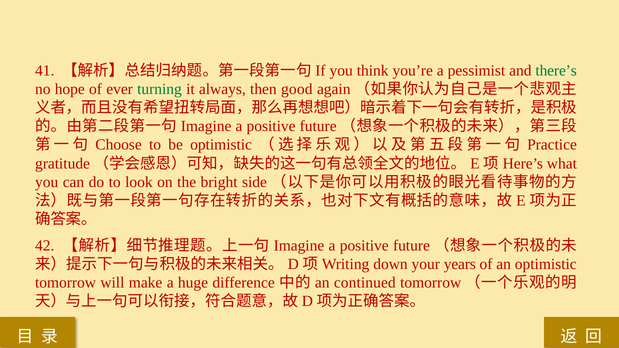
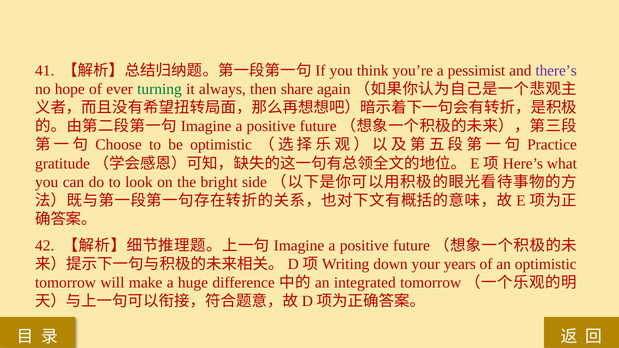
there’s colour: green -> purple (556, 71)
good: good -> share (297, 89)
continued: continued -> integrated (365, 283)
